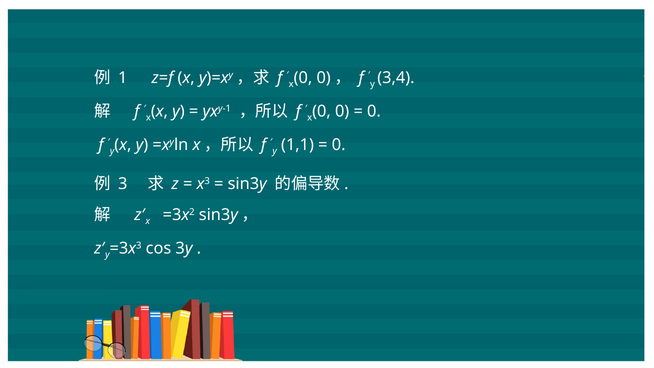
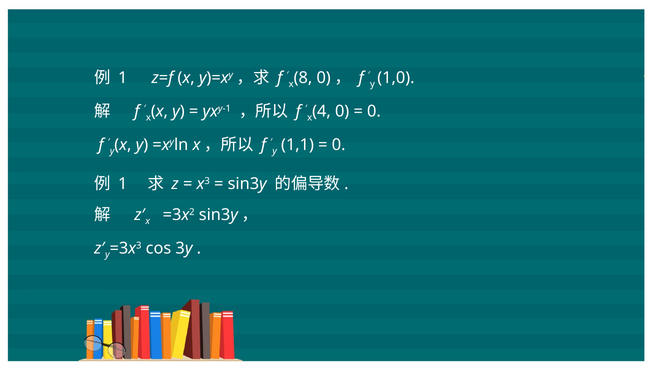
0: 0 -> 8 (303, 78)
3,4: 3,4 -> 1,0 (396, 78)
0: 0 -> 4 (321, 111)
3: 3 -> 1 (123, 184)
